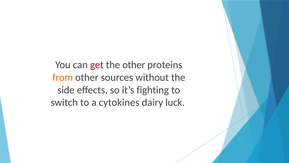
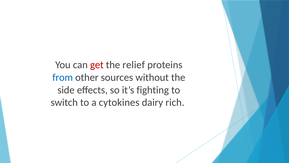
the other: other -> relief (134, 65)
from colour: orange -> blue (63, 77)
luck: luck -> rich (175, 102)
